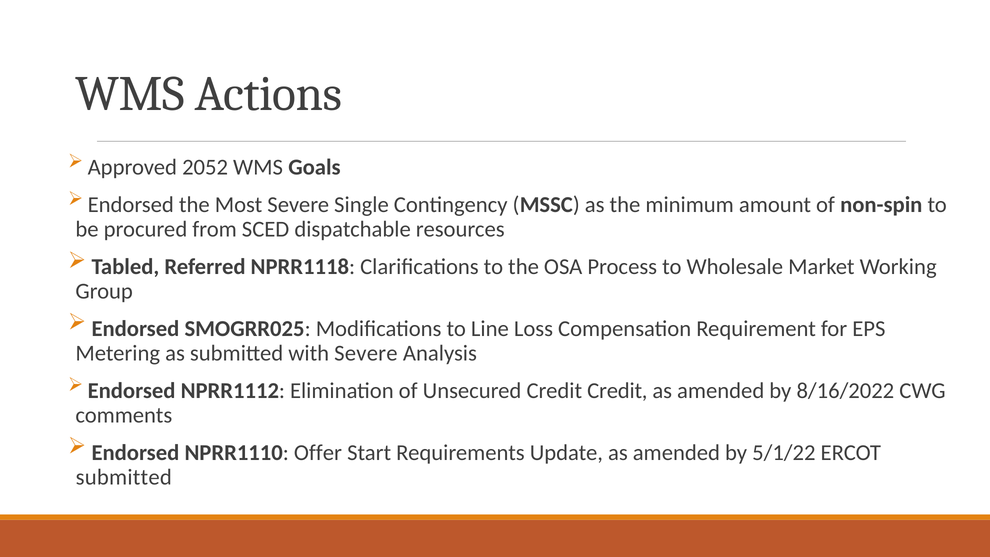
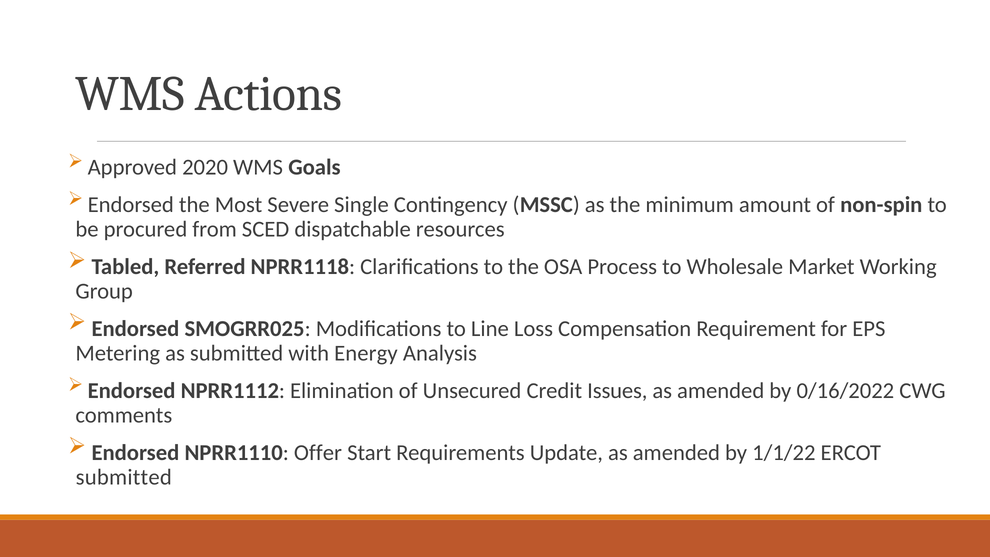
2052: 2052 -> 2020 (205, 167)
with Severe: Severe -> Energy (366, 353)
Credit Credit: Credit -> Issues (617, 391)
8/16/2022: 8/16/2022 -> 0/16/2022 (845, 391)
5/1/22: 5/1/22 -> 1/1/22 (784, 453)
